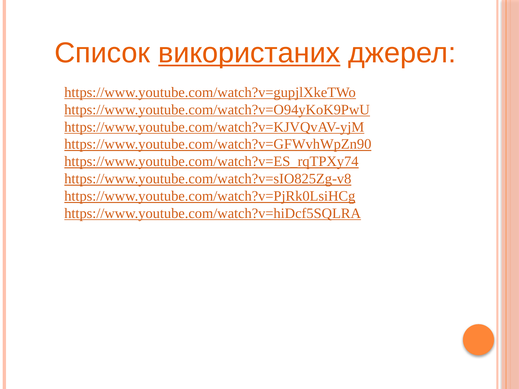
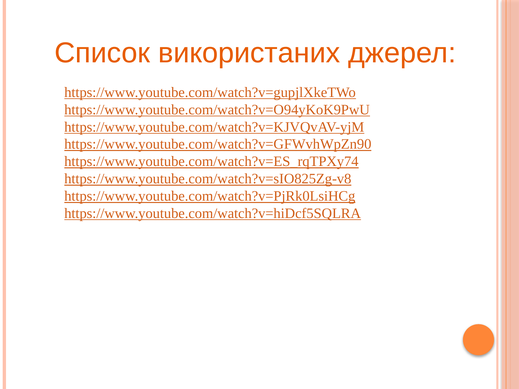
використаних underline: present -> none (249, 53)
